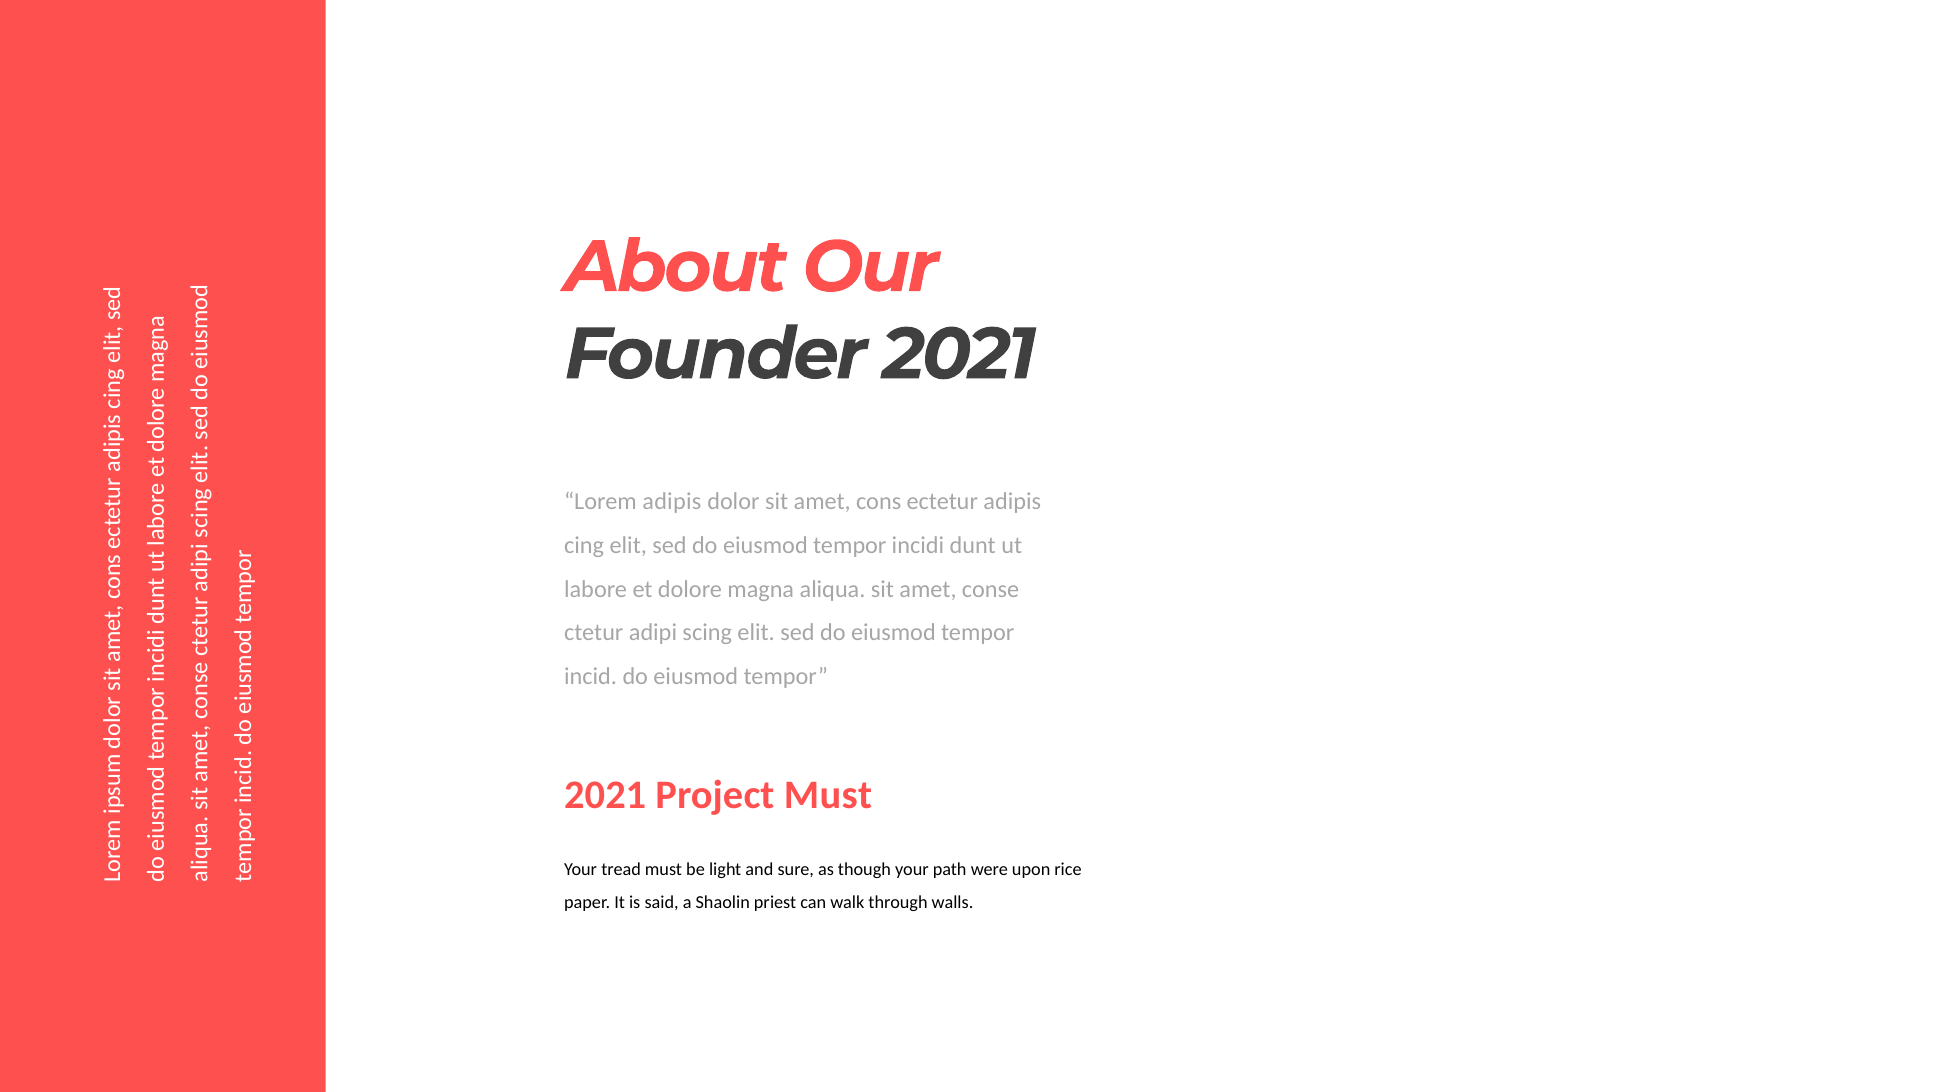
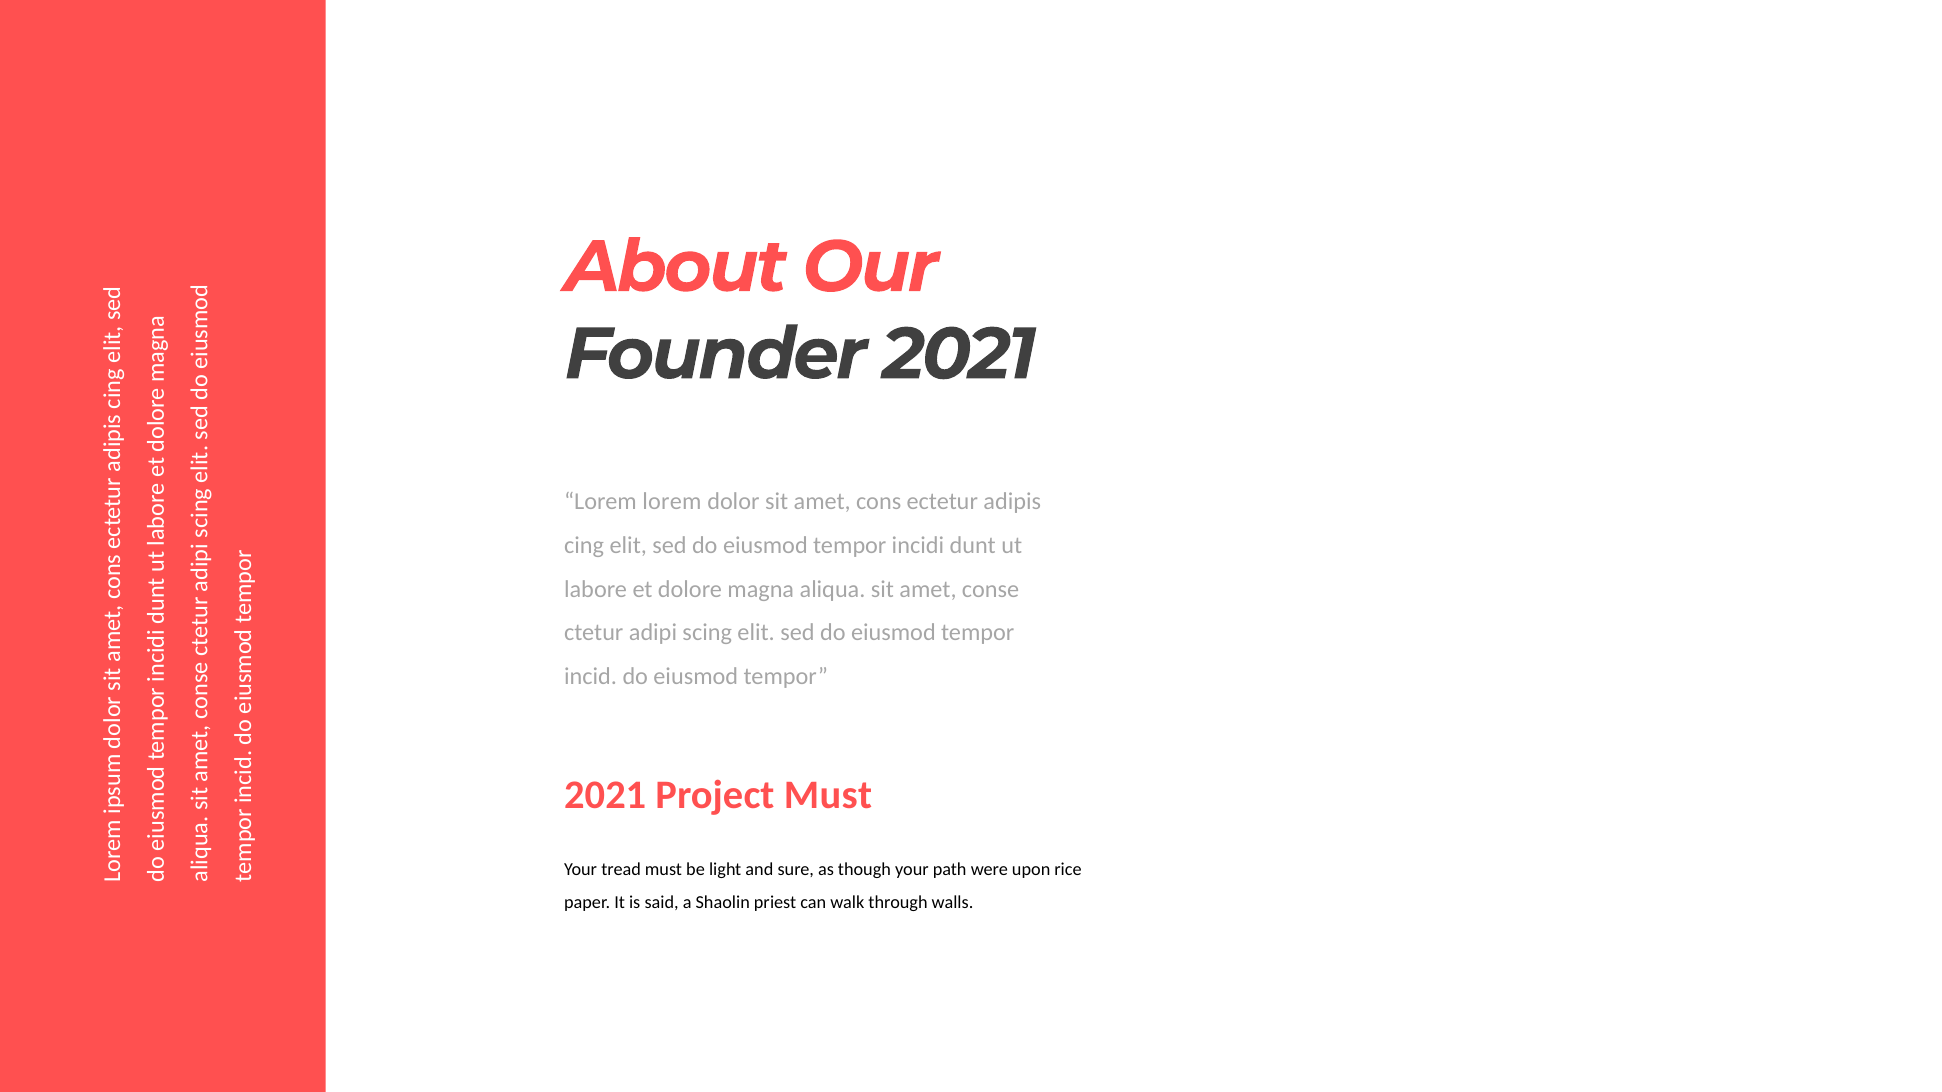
Lorem adipis: adipis -> lorem (672, 502)
